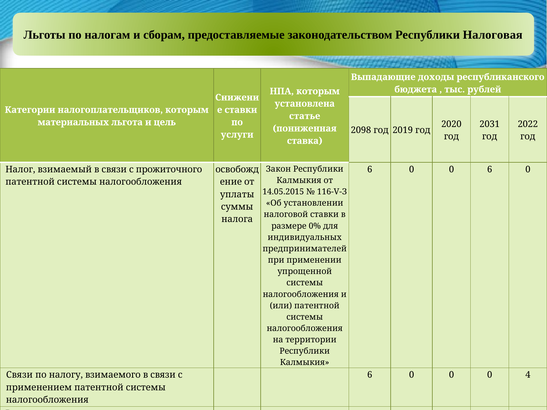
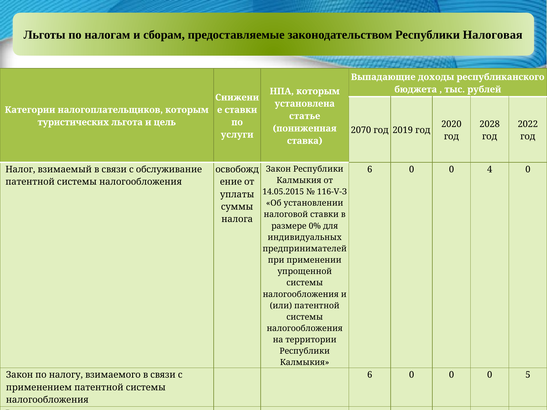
материальных: материальных -> туристических (73, 122)
2031: 2031 -> 2028 (490, 124)
2098: 2098 -> 2070 (361, 130)
прожиточного: прожиточного -> обслуживание (169, 170)
0 6: 6 -> 4 (490, 170)
Связи: Связи -> Закон (20, 375)
4: 4 -> 5 (528, 375)
